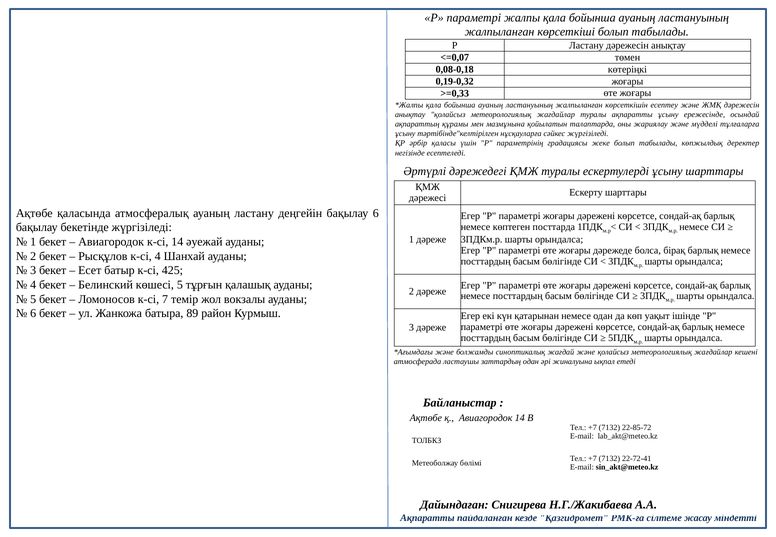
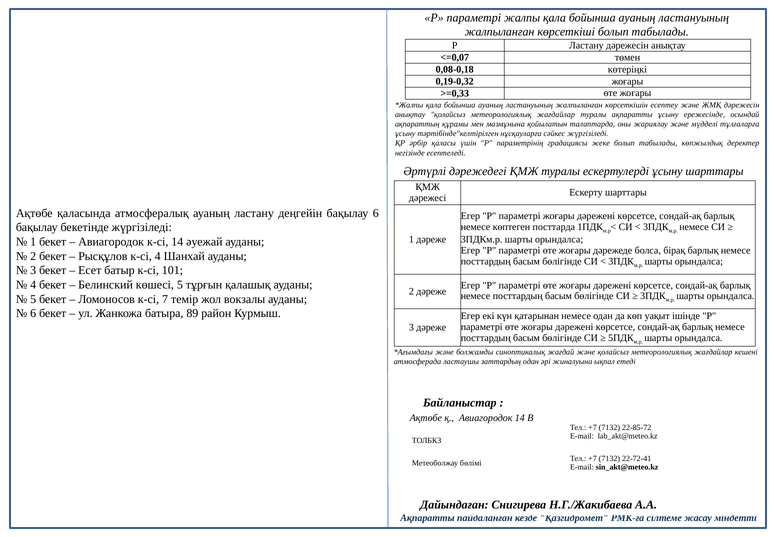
425: 425 -> 101 (172, 271)
